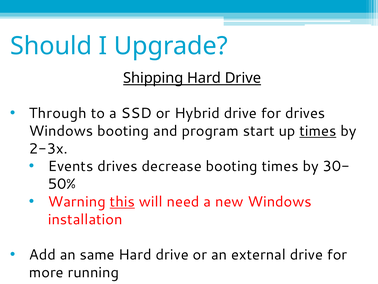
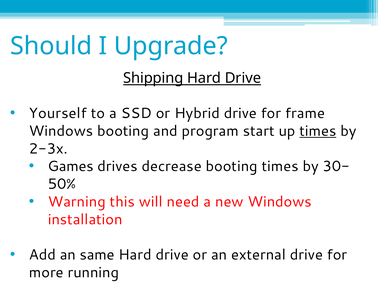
Through: Through -> Yourself (58, 113)
for drives: drives -> frame (305, 113)
Events: Events -> Games (71, 166)
this underline: present -> none (122, 201)
